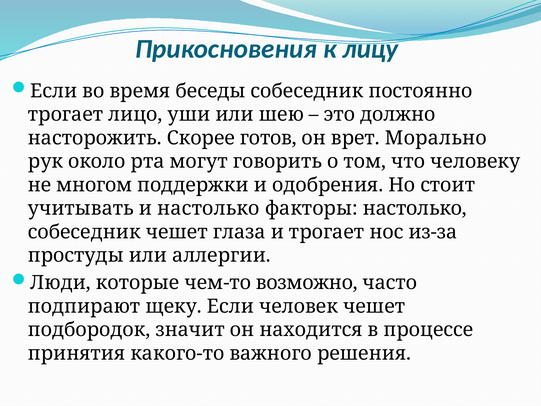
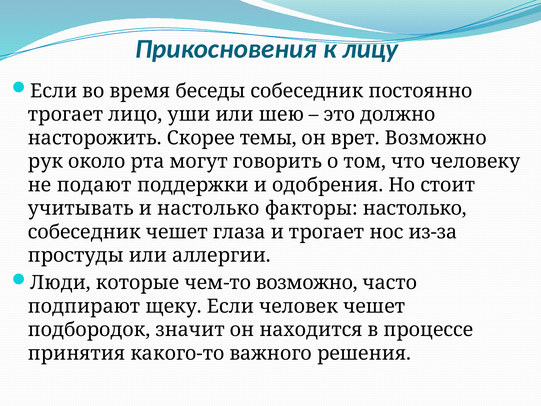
готов: готов -> темы (268, 138)
врет Морально: Морально -> Возможно (436, 138)
многом: многом -> подают (94, 185)
